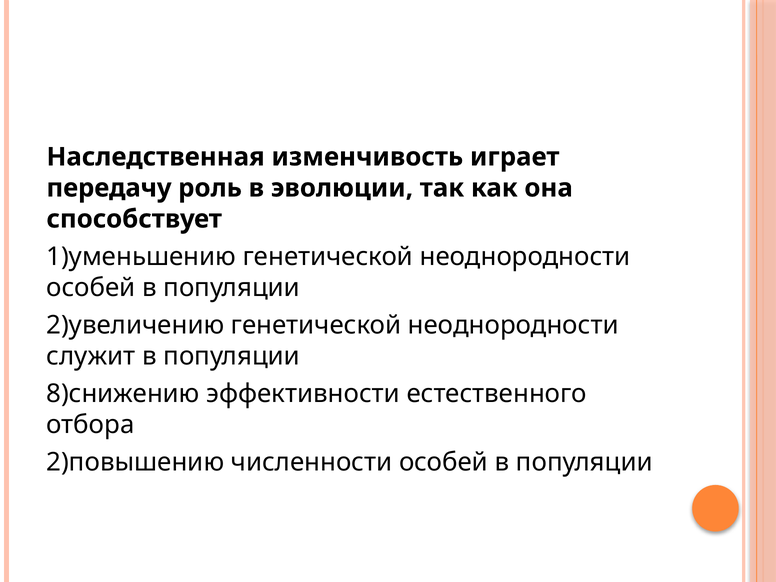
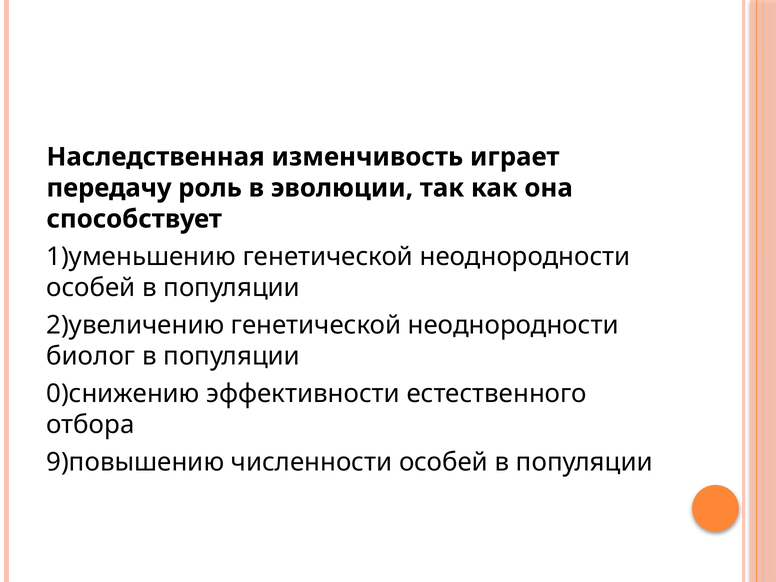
служит: служит -> биолог (91, 356)
8)снижению: 8)снижению -> 0)снижению (123, 394)
2)повышению: 2)повышению -> 9)повышению (135, 462)
